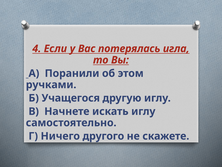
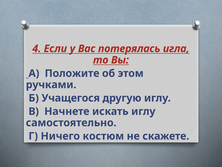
Поранили: Поранили -> Положите (72, 73)
другого: другого -> костюм (103, 136)
